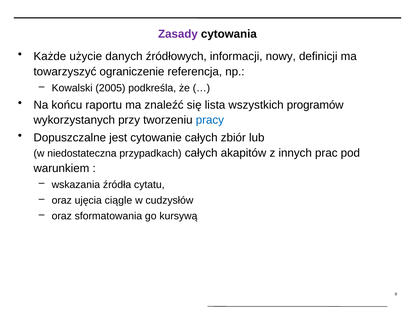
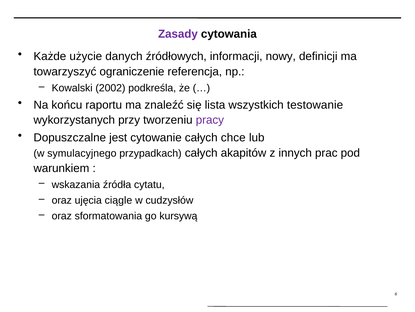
2005: 2005 -> 2002 (110, 88)
programów: programów -> testowanie (315, 105)
pracy colour: blue -> purple (210, 120)
zbiór: zbiór -> chce (233, 137)
niedostateczna: niedostateczna -> symulacyjnego (82, 153)
